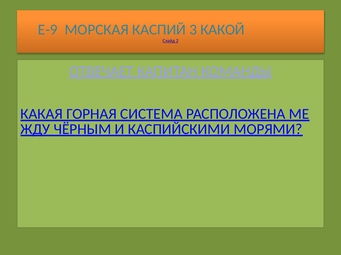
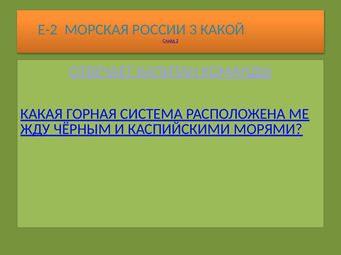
Е-9: Е-9 -> Е-2 (48, 30)
КАСПИЙ: КАСПИЙ -> РОССИИ (159, 30)
